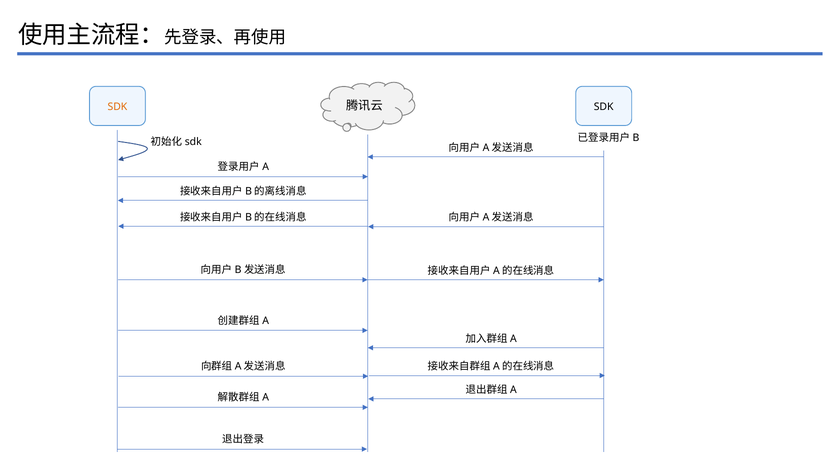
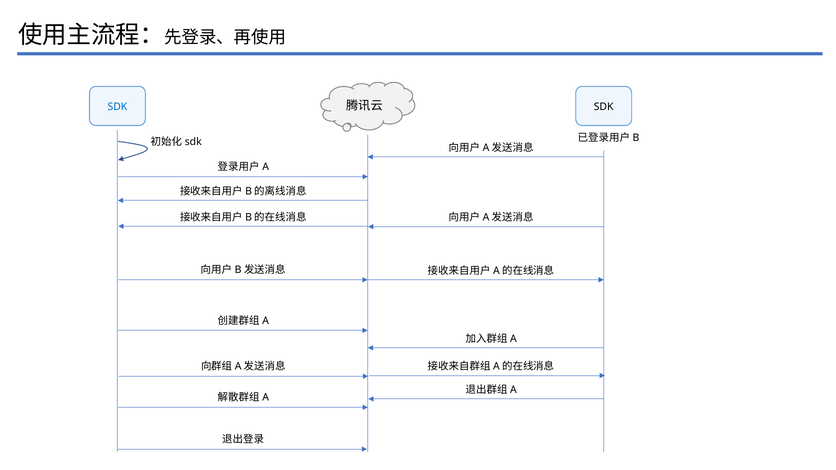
SDK colour: orange -> blue (117, 107)
